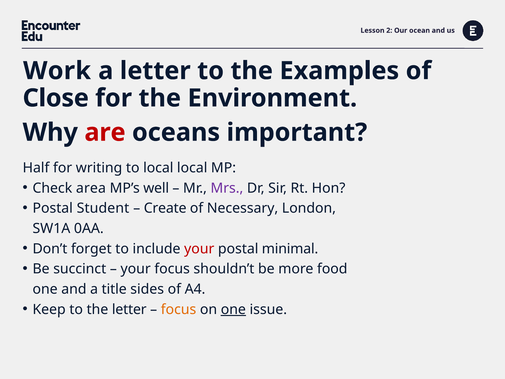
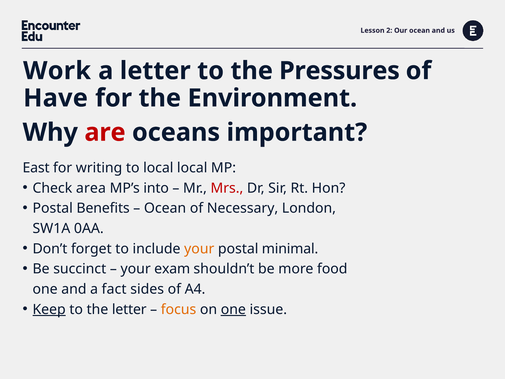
Examples: Examples -> Pressures (339, 71)
Close: Close -> Have (55, 98)
Half: Half -> East (36, 168)
well: well -> into (156, 188)
Mrs colour: purple -> red (227, 188)
Student: Student -> Benefits (103, 208)
Create: Create -> Ocean (165, 208)
your colour: red -> orange (199, 249)
your focus: focus -> exam (172, 269)
title: title -> fact (114, 289)
Keep underline: none -> present (49, 309)
